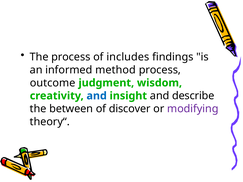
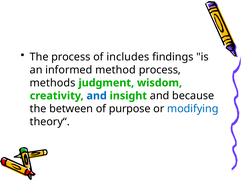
outcome: outcome -> methods (53, 83)
describe: describe -> because (193, 96)
discover: discover -> purpose (130, 109)
modifying colour: purple -> blue (193, 109)
